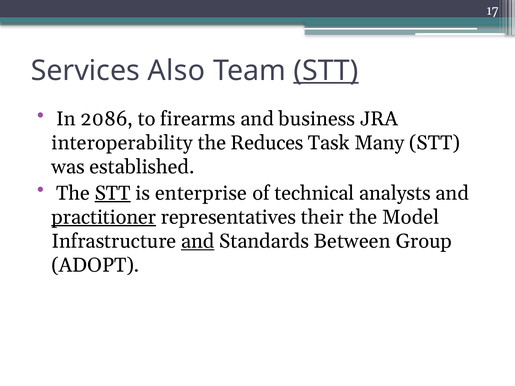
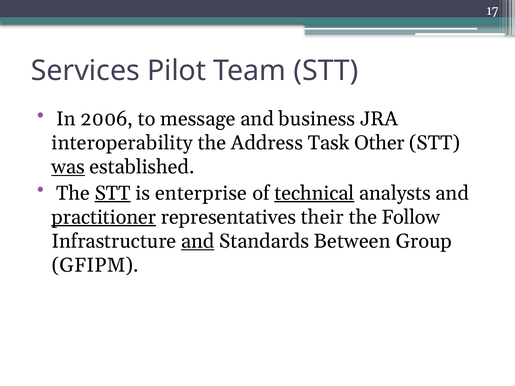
Also: Also -> Pilot (177, 71)
STT underline: present -> none (326, 71)
2086: 2086 -> 2006 (107, 119)
firearms: firearms -> message (198, 119)
Reduces: Reduces -> Address (267, 143)
Many: Many -> Other (379, 143)
was underline: none -> present (68, 167)
technical underline: none -> present (314, 193)
Model: Model -> Follow (411, 217)
ADOPT: ADOPT -> GFIPM (95, 265)
